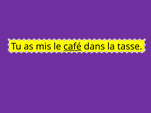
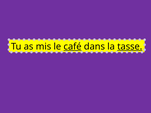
tasse underline: none -> present (130, 47)
